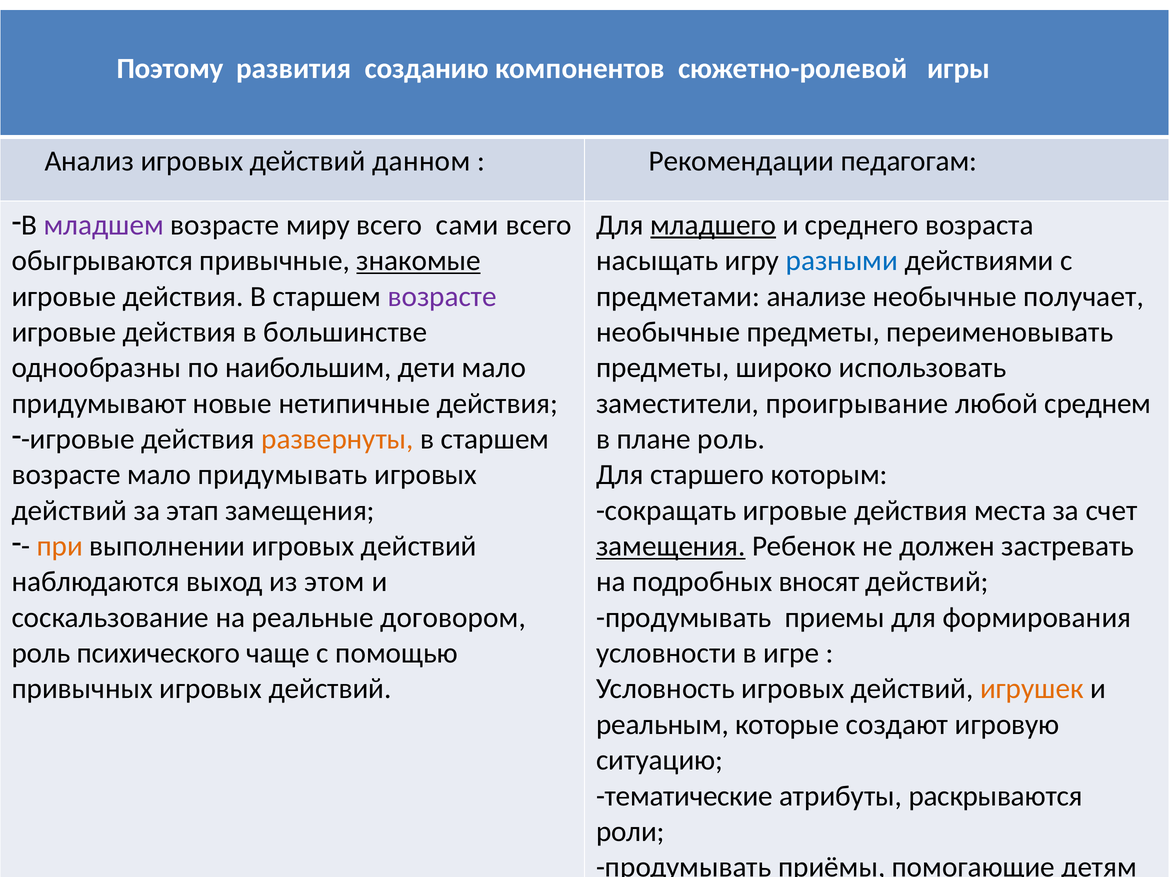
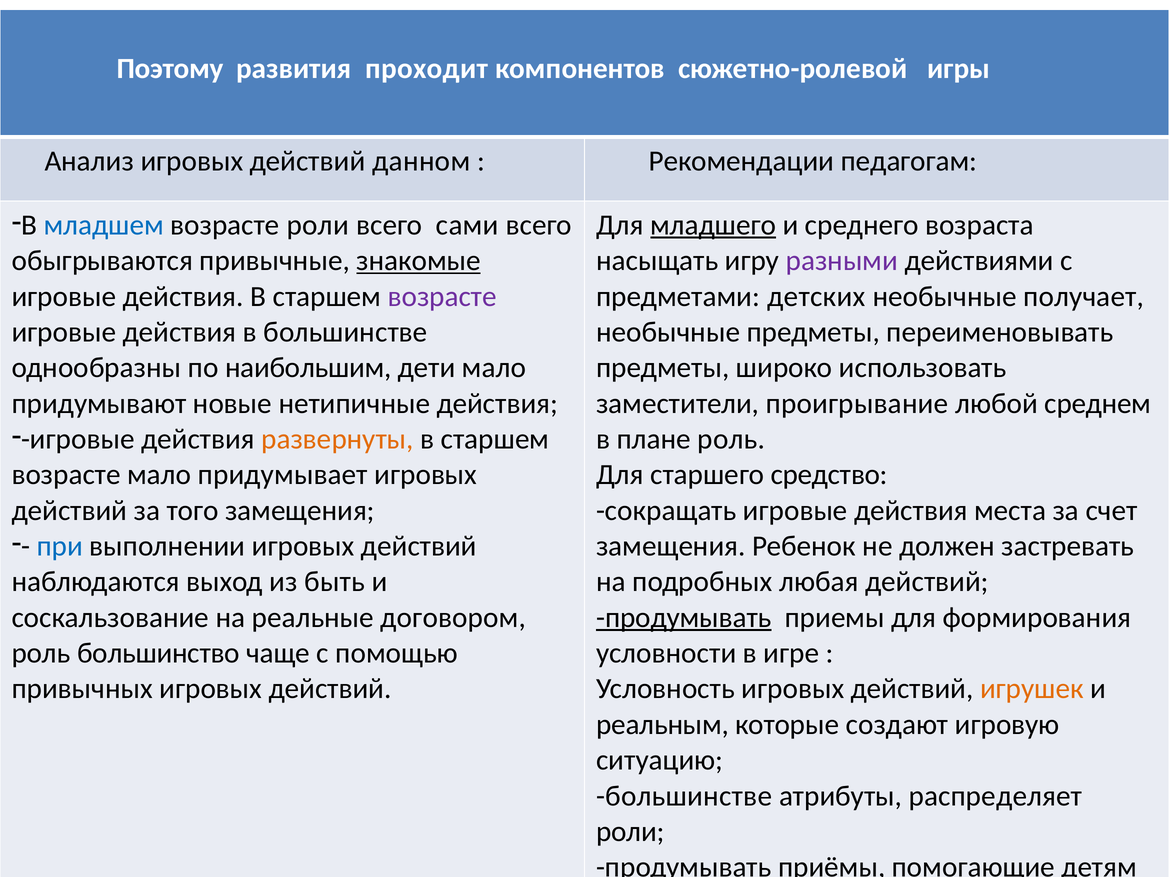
созданию: созданию -> проходит (427, 69)
младшем colour: purple -> blue (104, 225)
возрасте миру: миру -> роли (318, 225)
разными colour: blue -> purple (842, 261)
анализе: анализе -> детских (816, 296)
придумывать: придумывать -> придумывает (283, 475)
которым: которым -> средство (829, 475)
этап: этап -> того (193, 510)
при colour: orange -> blue (60, 546)
замещения underline: present -> none (671, 546)
этом: этом -> быть (335, 582)
вносят: вносят -> любая (819, 582)
продумывать underline: none -> present (684, 617)
психического: психического -> большинство (158, 653)
тематические: тематические -> большинстве (684, 796)
раскрываются: раскрываются -> распределяет (995, 796)
